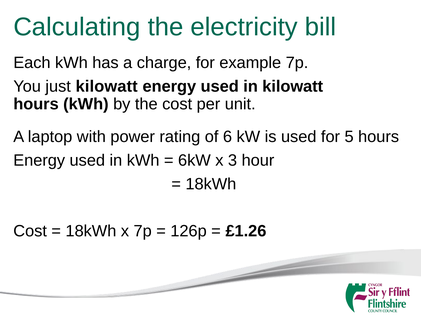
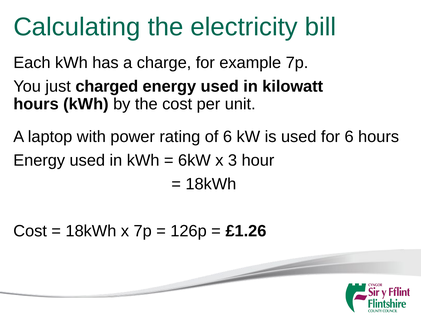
just kilowatt: kilowatt -> charged (107, 86)
for 5: 5 -> 6 (349, 137)
